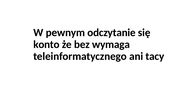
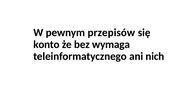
odczytanie: odczytanie -> przepisów (111, 32)
tacy: tacy -> nich (155, 56)
